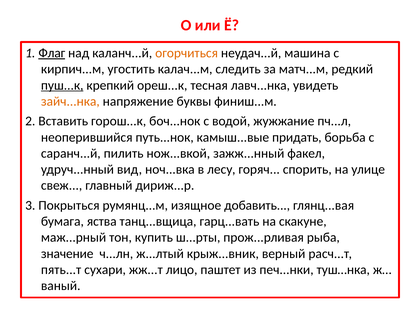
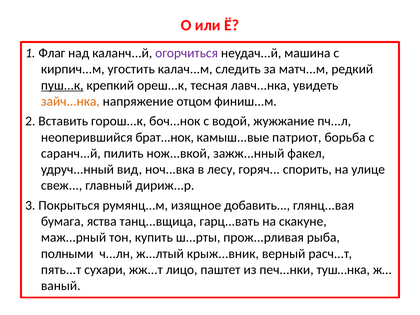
Флаг underline: present -> none (52, 53)
огорчиться colour: orange -> purple (187, 53)
буквы: буквы -> отцом (194, 101)
путь...нок: путь...нок -> брат...нок (165, 137)
придать: придать -> патриот (297, 137)
значение: значение -> полными (67, 254)
